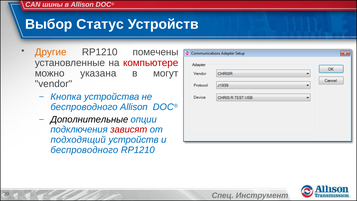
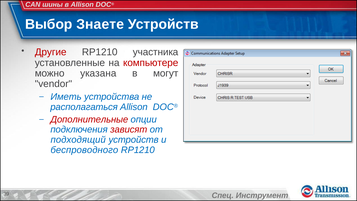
Статус: Статус -> Знаете (100, 24)
Другие colour: orange -> red (51, 52)
помечены: помечены -> участника (156, 52)
Кнопка: Кнопка -> Иметь (66, 97)
беспроводного: беспроводного -> располагаться (84, 107)
Дополнительные colour: black -> red (89, 119)
